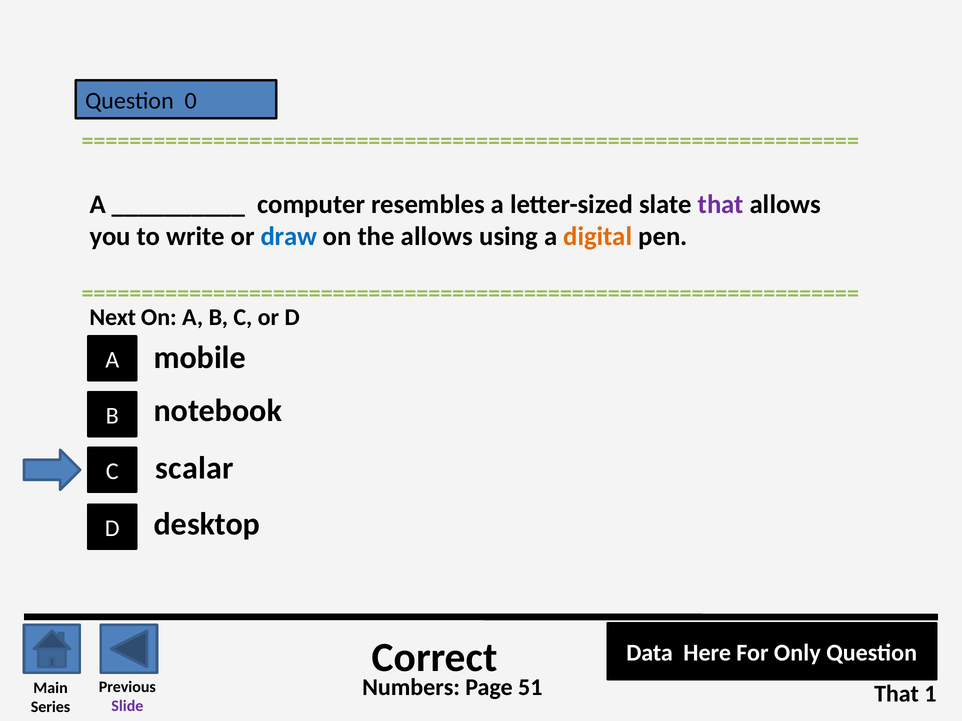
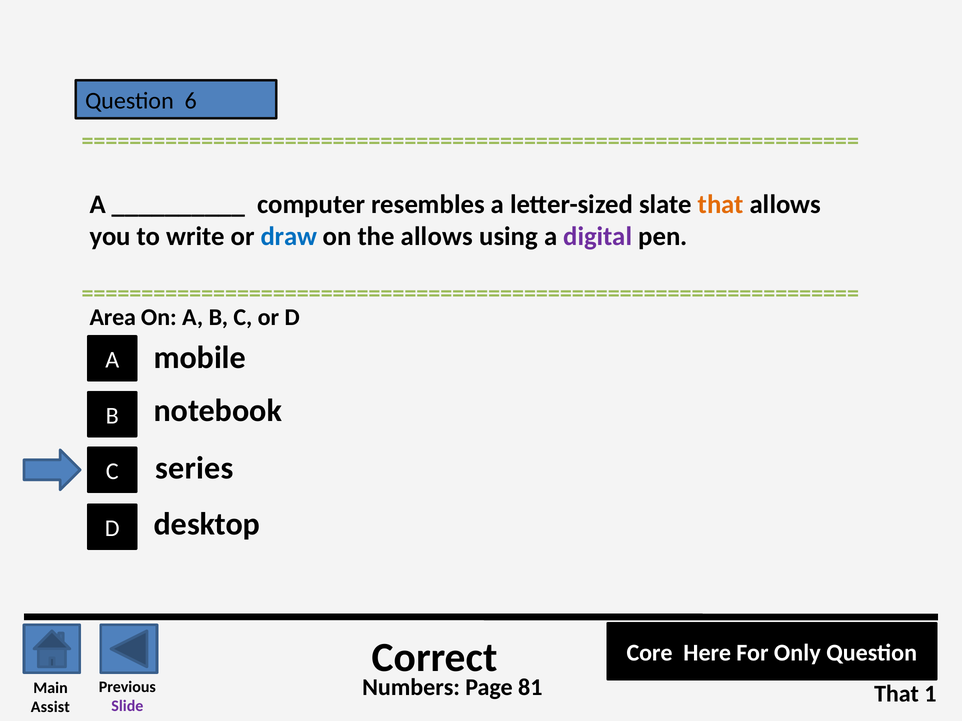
0: 0 -> 6 (191, 101)
that colour: purple -> orange (721, 205)
digital colour: orange -> purple (598, 237)
Next: Next -> Area (113, 317)
scalar: scalar -> series (194, 469)
Data: Data -> Core (650, 653)
51: 51 -> 81 (530, 688)
Series: Series -> Assist (50, 708)
